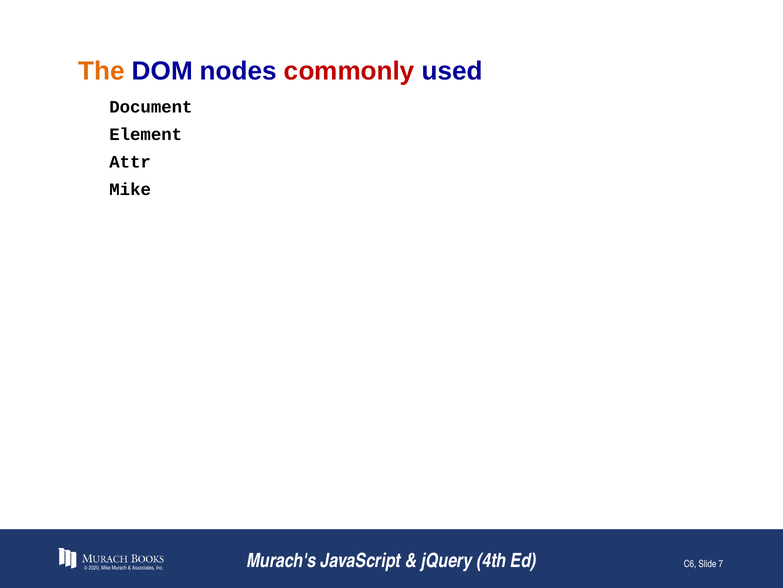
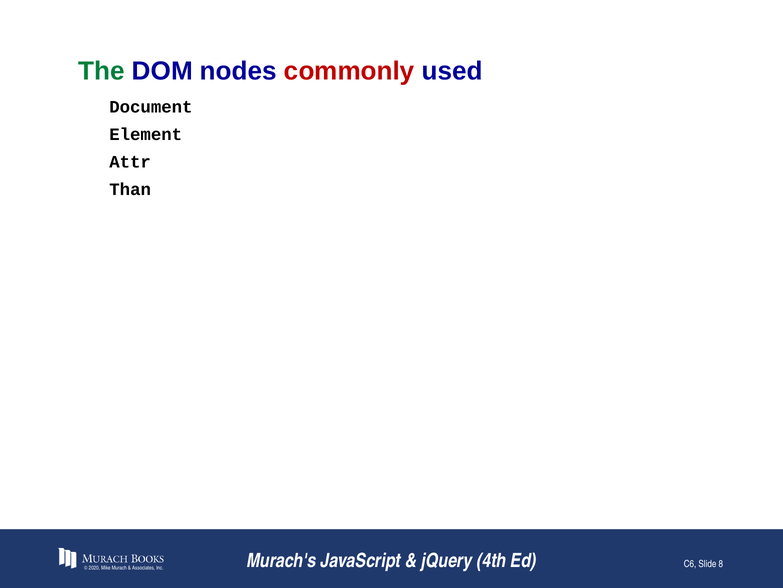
The colour: orange -> green (101, 71)
Mike: Mike -> Than (130, 189)
7: 7 -> 8 (721, 563)
